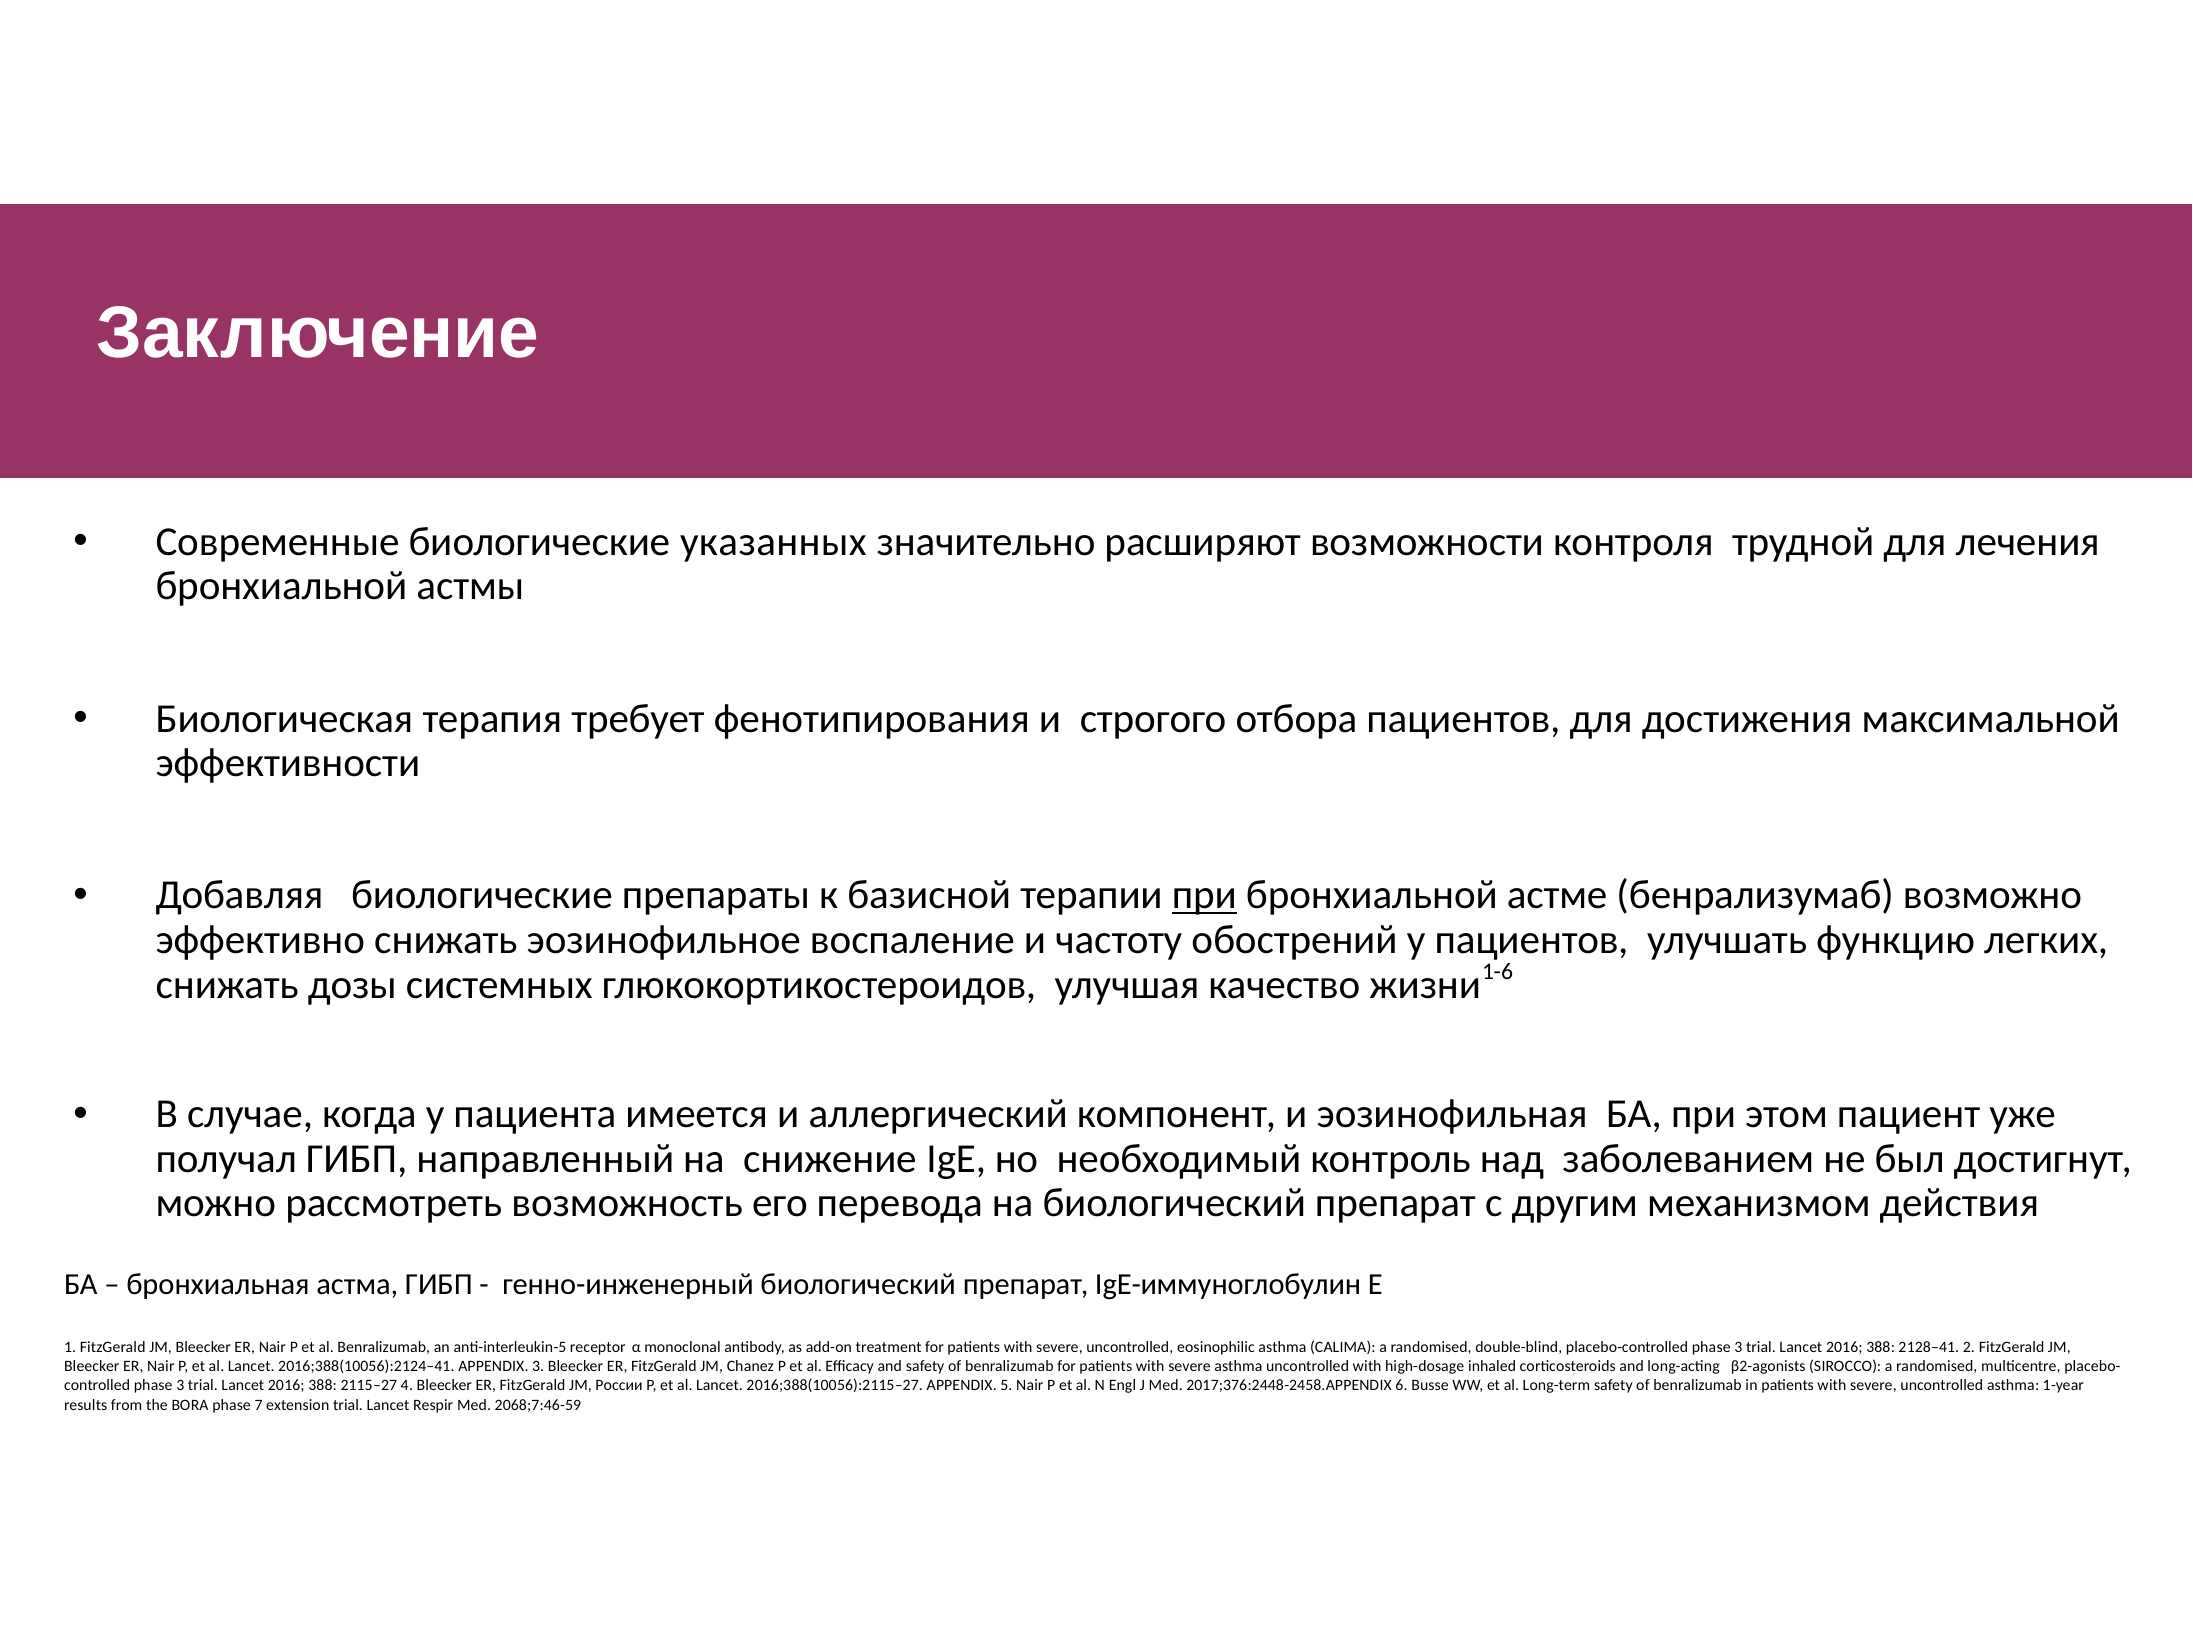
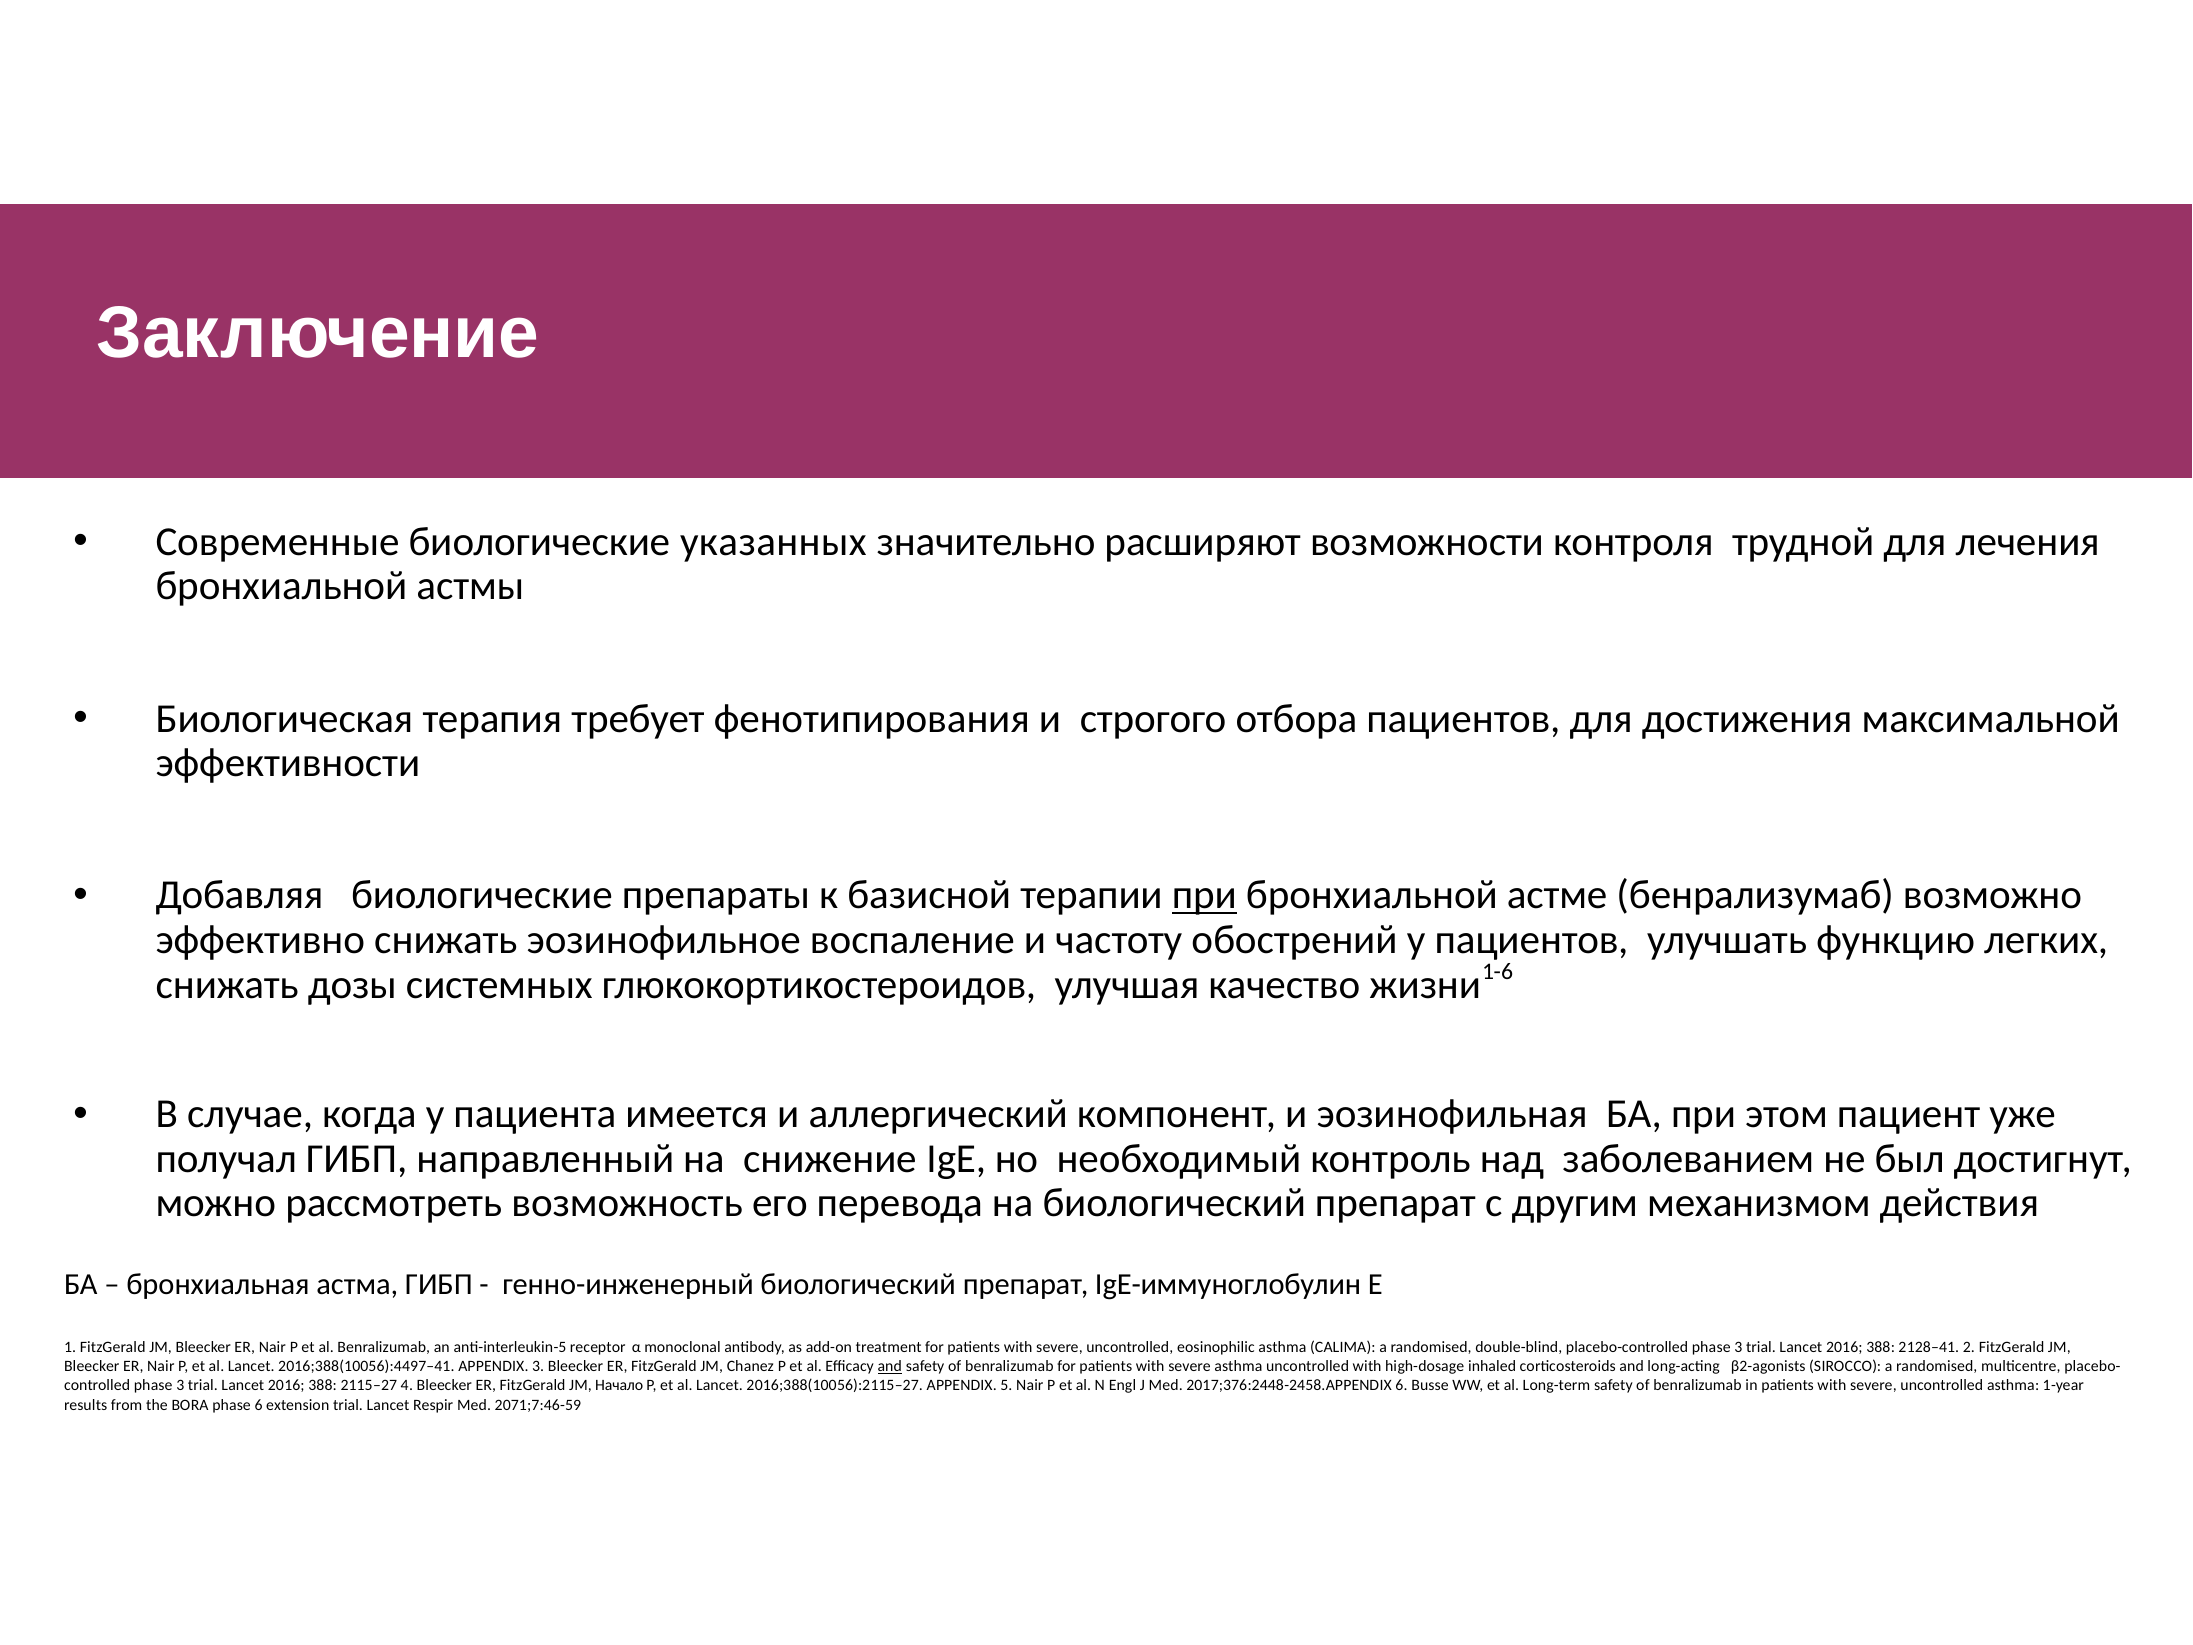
2016;388(10056):2124–41: 2016;388(10056):2124–41 -> 2016;388(10056):4497–41 (366, 1366)
and underline: none -> present (890, 1366)
России: России -> Начало (619, 1385)
phase 7: 7 -> 6 (259, 1405)
2068;7:46-59: 2068;7:46-59 -> 2071;7:46-59 (538, 1405)
